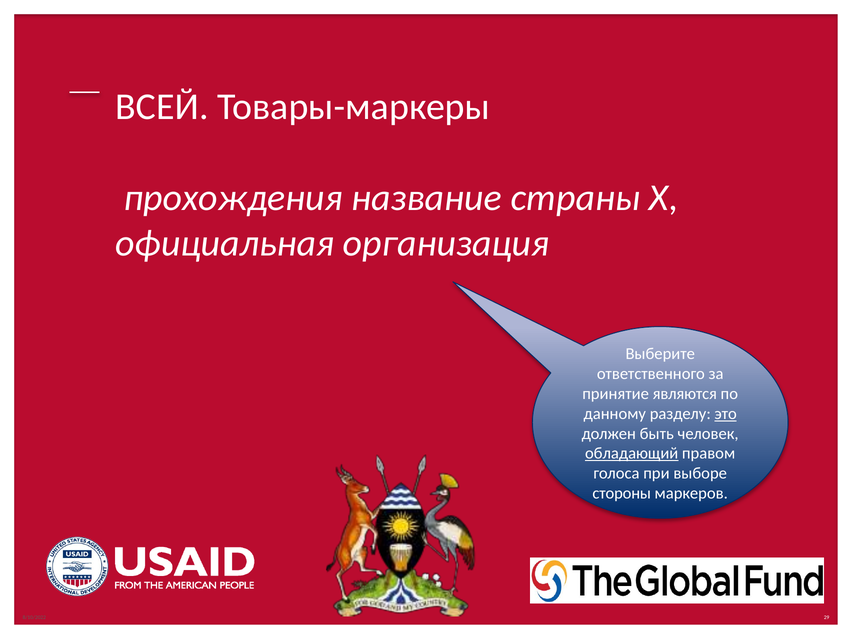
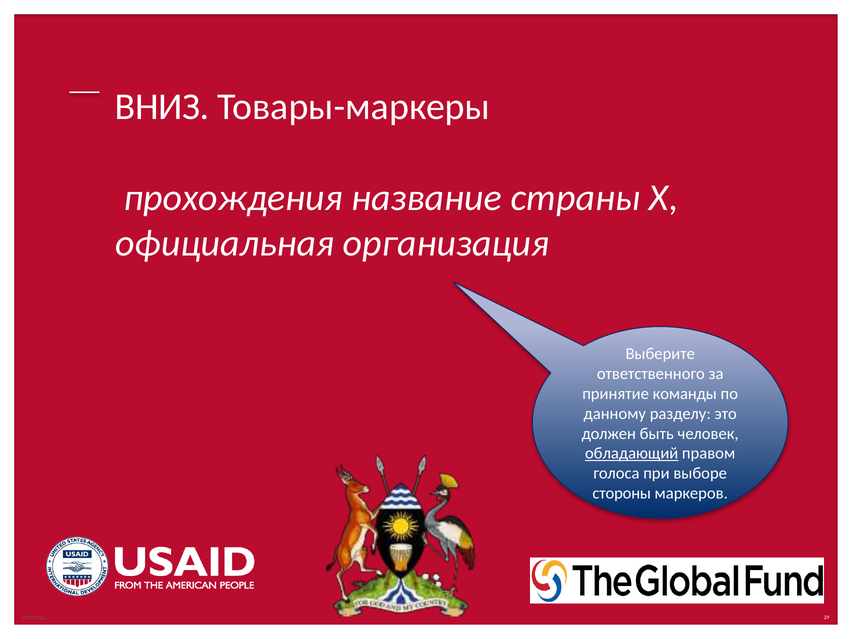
ВСЕЙ: ВСЕЙ -> ВНИЗ (162, 107)
являются: являются -> команды (685, 394)
это underline: present -> none (726, 414)
